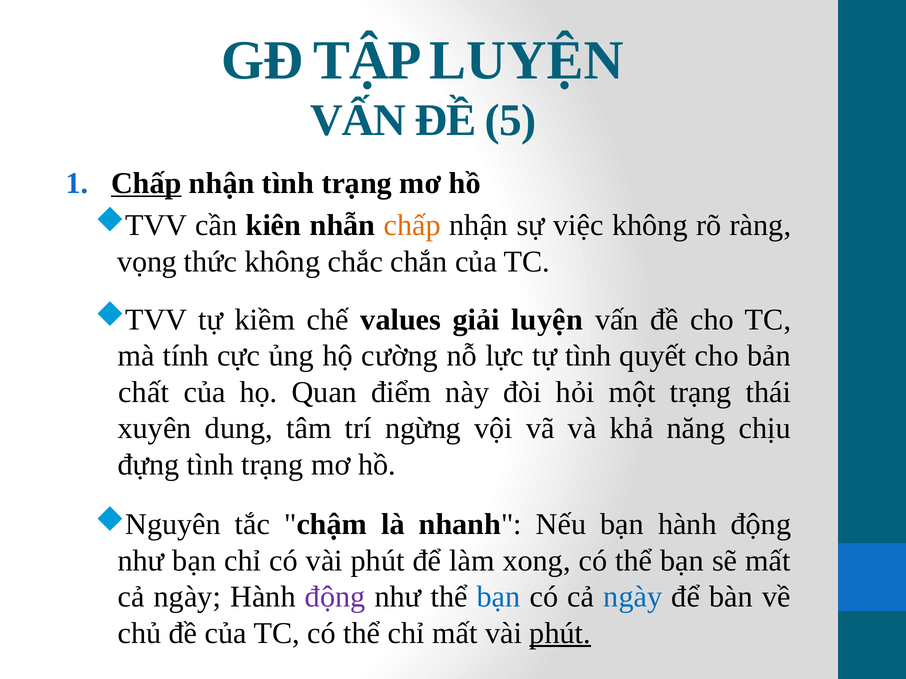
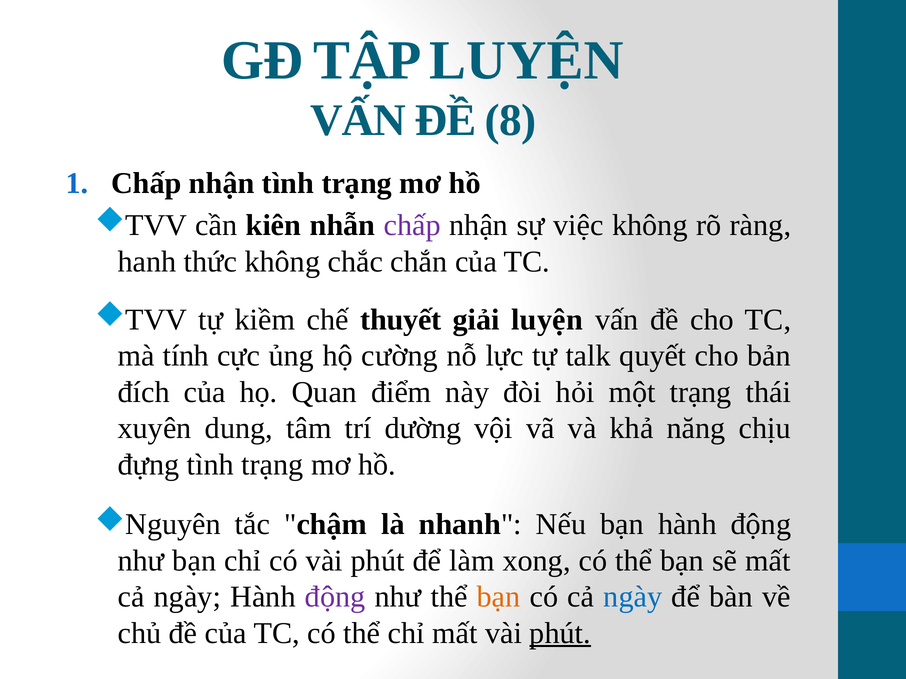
5: 5 -> 8 (510, 120)
Chấp underline: present -> none (146, 183)
chấp colour: orange -> purple (412, 226)
vọng: vọng -> hanh (147, 262)
values: values -> thuyết (401, 320)
tự tình: tình -> talk (588, 356)
chất: chất -> đích (144, 392)
ngừng: ngừng -> dường (423, 429)
bạn colour: blue -> orange (499, 597)
